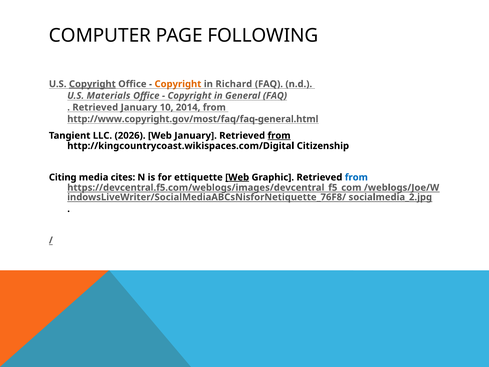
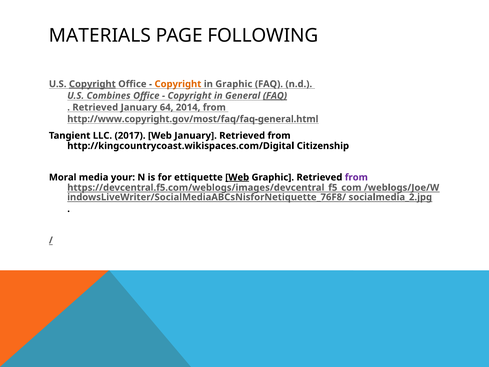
COMPUTER: COMPUTER -> MATERIALS (100, 36)
in Richard: Richard -> Graphic (234, 84)
Materials: Materials -> Combines (109, 96)
FAQ underline: none -> present (275, 96)
10: 10 -> 64 (167, 107)
2026: 2026 -> 2017 (130, 135)
from underline: present -> none (279, 135)
Citing: Citing -> Moral (63, 177)
cites: cites -> your (123, 177)
from colour: blue -> purple (356, 177)
